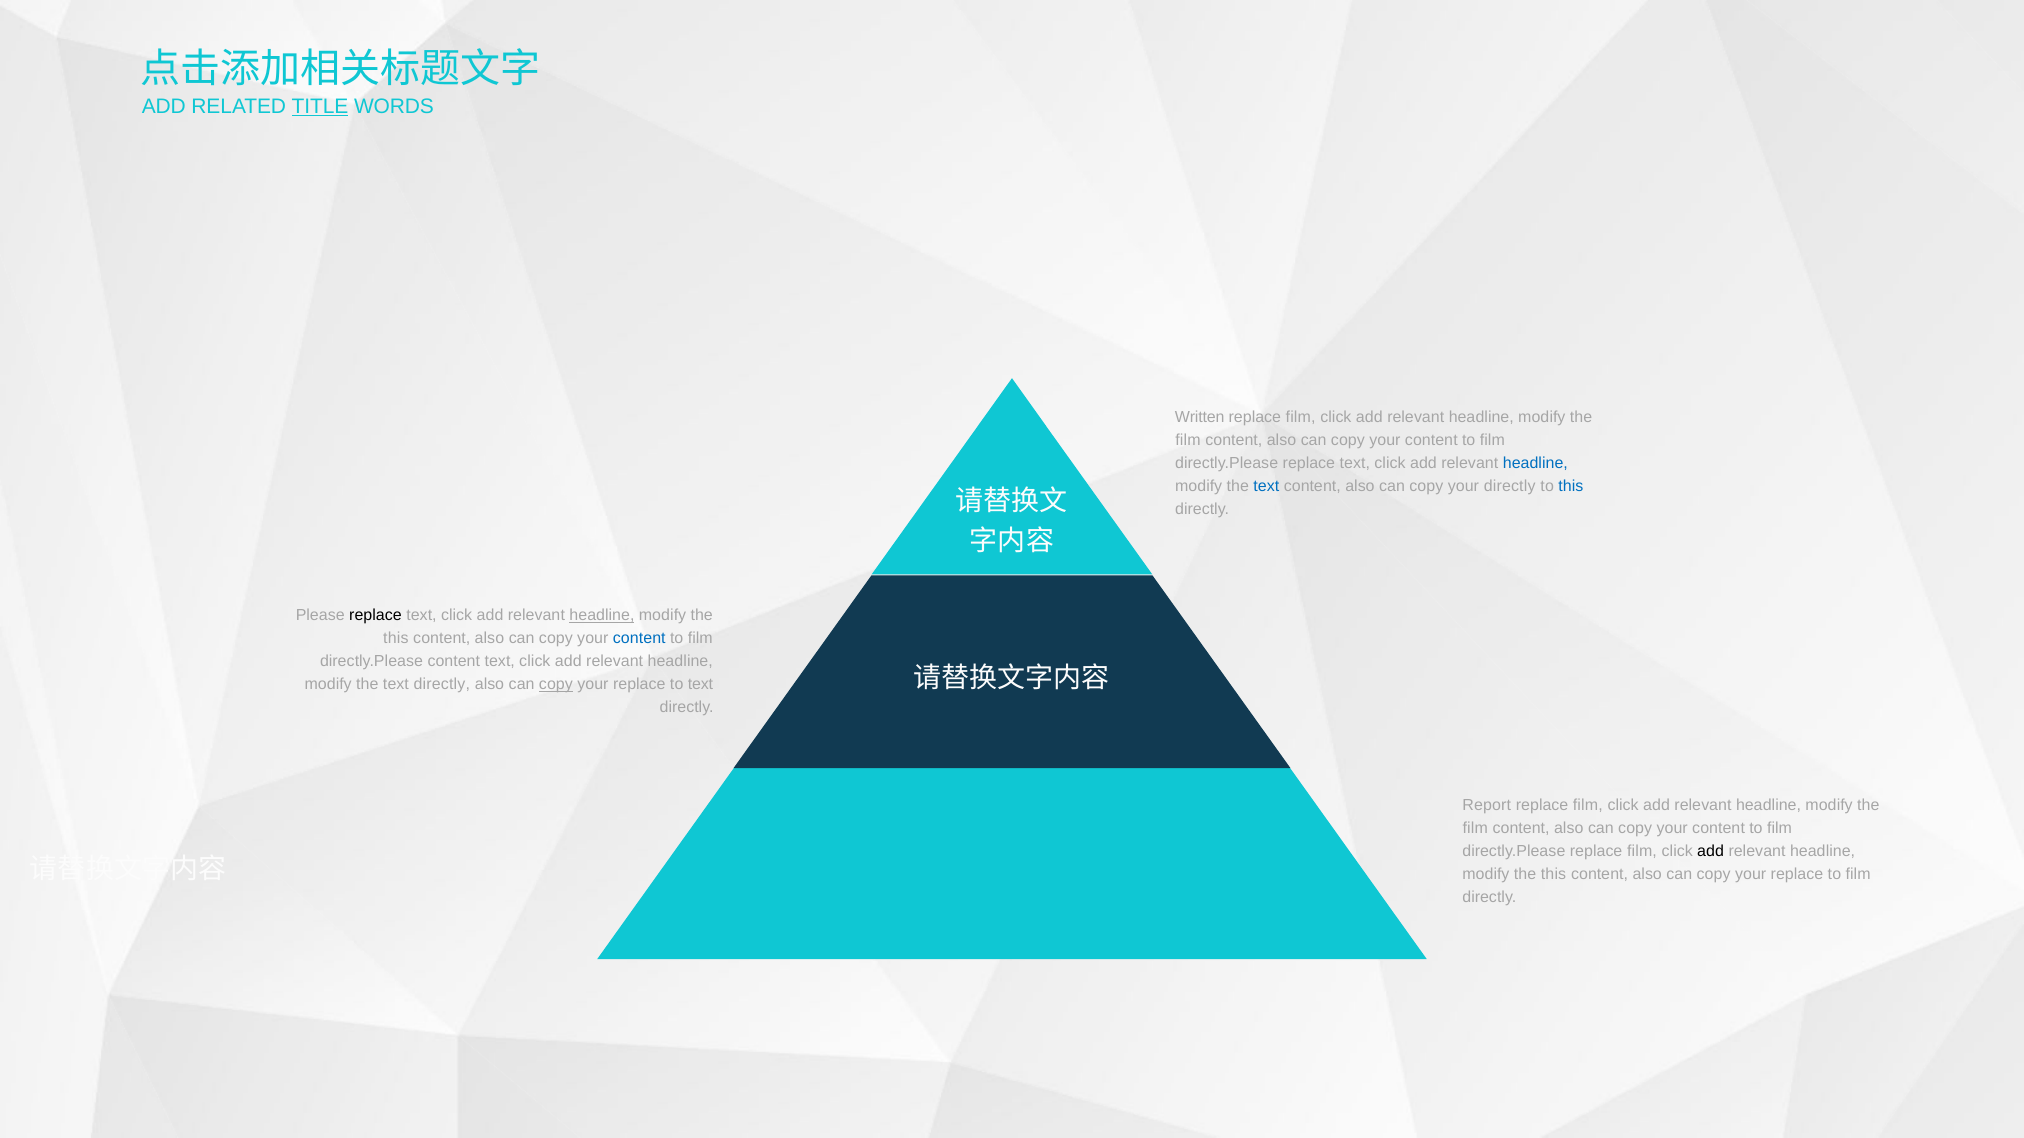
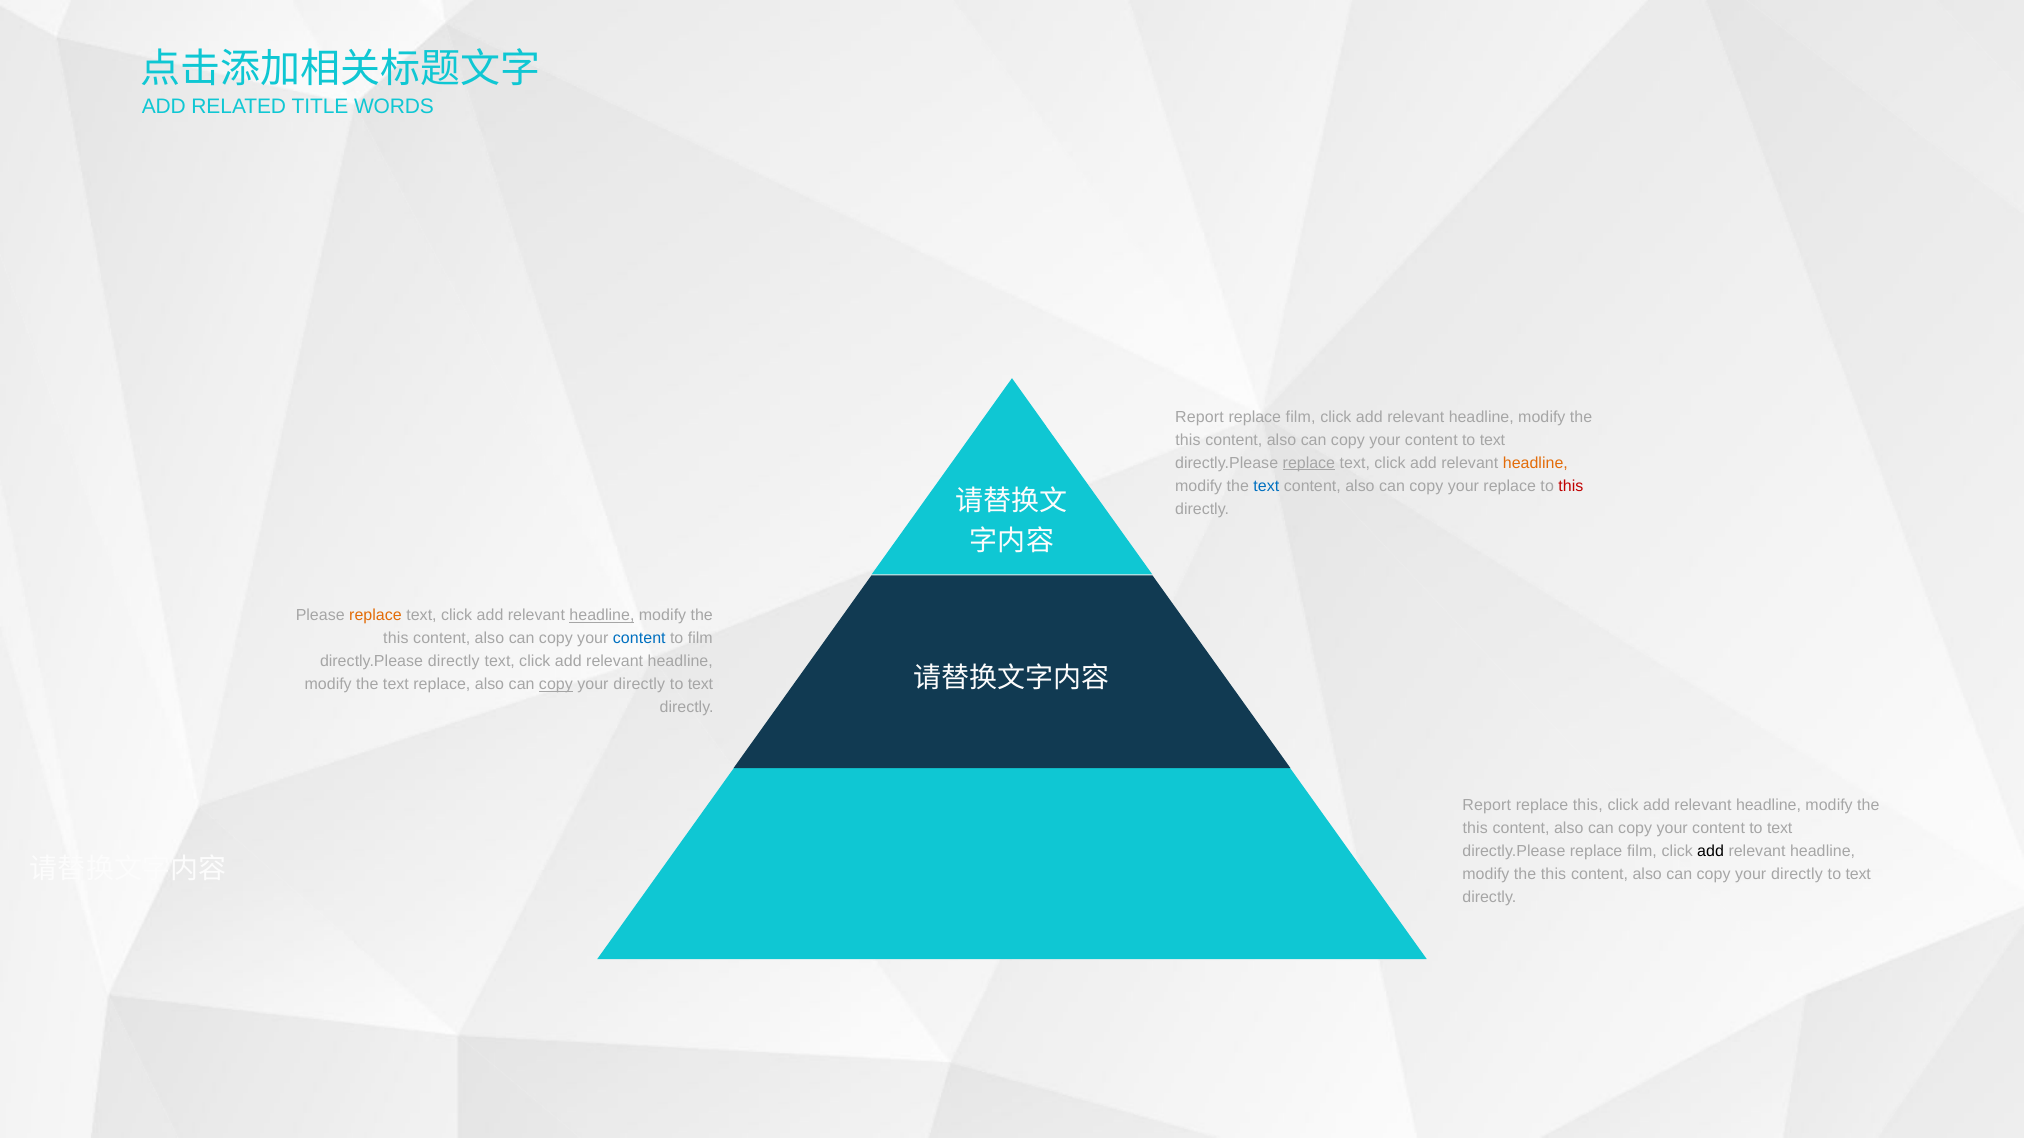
TITLE underline: present -> none (320, 106)
Written: Written -> Report (1200, 417)
film: film -> this (1188, 440)
film: film -> text (1492, 440)
replace underline: none -> present (1309, 463)
headline colour: blue -> orange (1535, 463)
your directly: directly -> replace (1510, 486)
this colour: blue -> red (1571, 486)
replace colour: black -> orange (375, 616)
directly.Please content: content -> directly (454, 662)
the text directly: directly -> replace (442, 685)
replace: replace -> directly (639, 685)
film: film -> this (1588, 806)
film: film -> this (1475, 829)
film: film -> text (1780, 829)
replace: replace -> directly (1797, 875)
film: film -> text (1858, 875)
